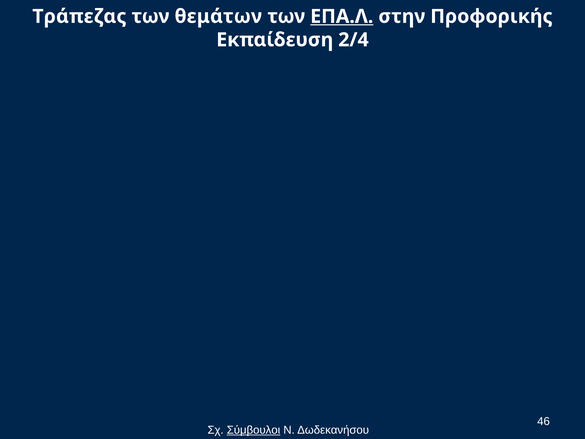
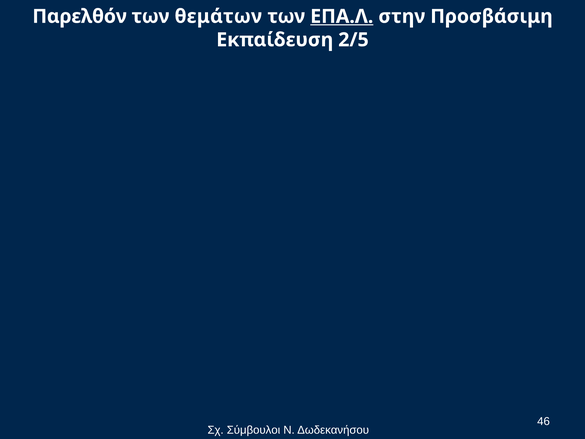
Τράπεζας: Τράπεζας -> Παρελθόν (80, 16)
Προφορικής: Προφορικής -> Προσβάσιμη (491, 16)
2/4: 2/4 -> 2/5 (353, 40)
Σύμβουλοι underline: present -> none (253, 430)
